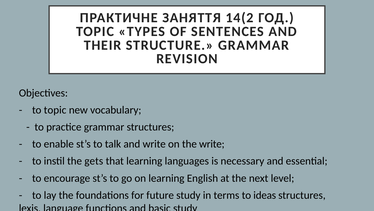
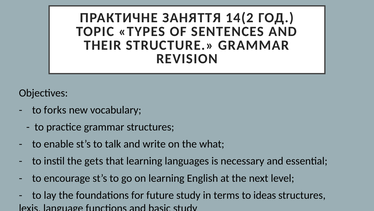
to topic: topic -> forks (55, 110)
the write: write -> what (212, 144)
